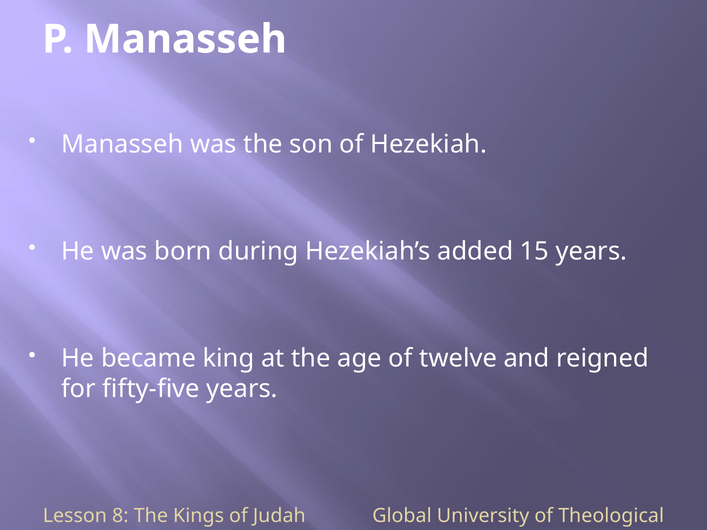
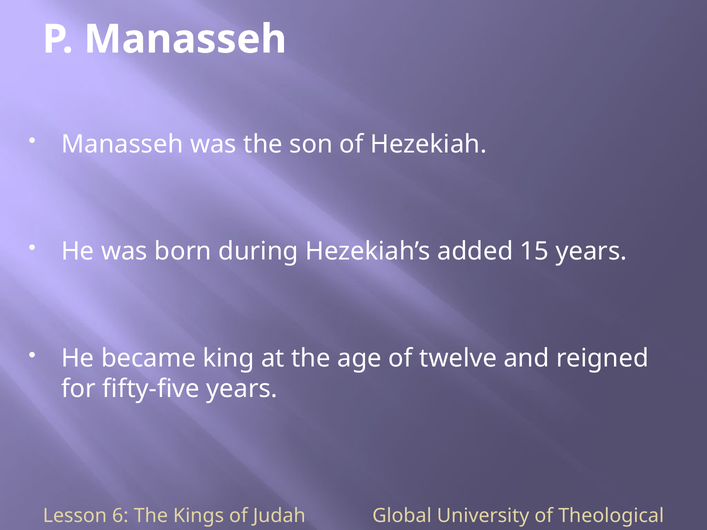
8: 8 -> 6 (120, 516)
